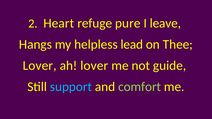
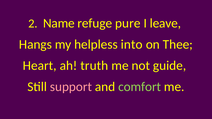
Heart: Heart -> Name (59, 23)
lead: lead -> into (132, 45)
Lover: Lover -> Heart (40, 66)
ah lover: lover -> truth (94, 66)
support colour: light blue -> pink (71, 87)
